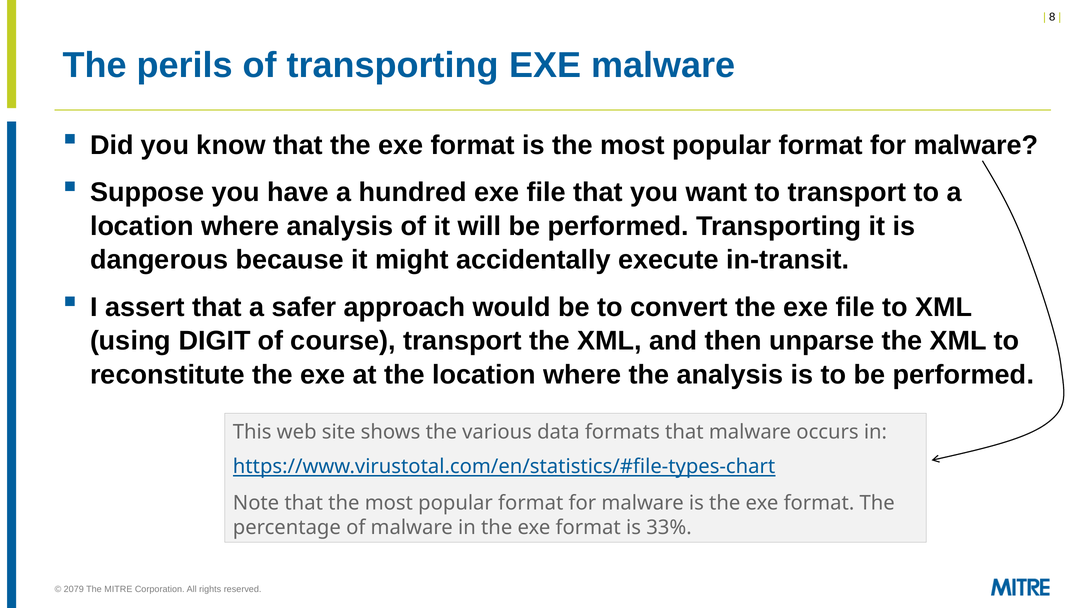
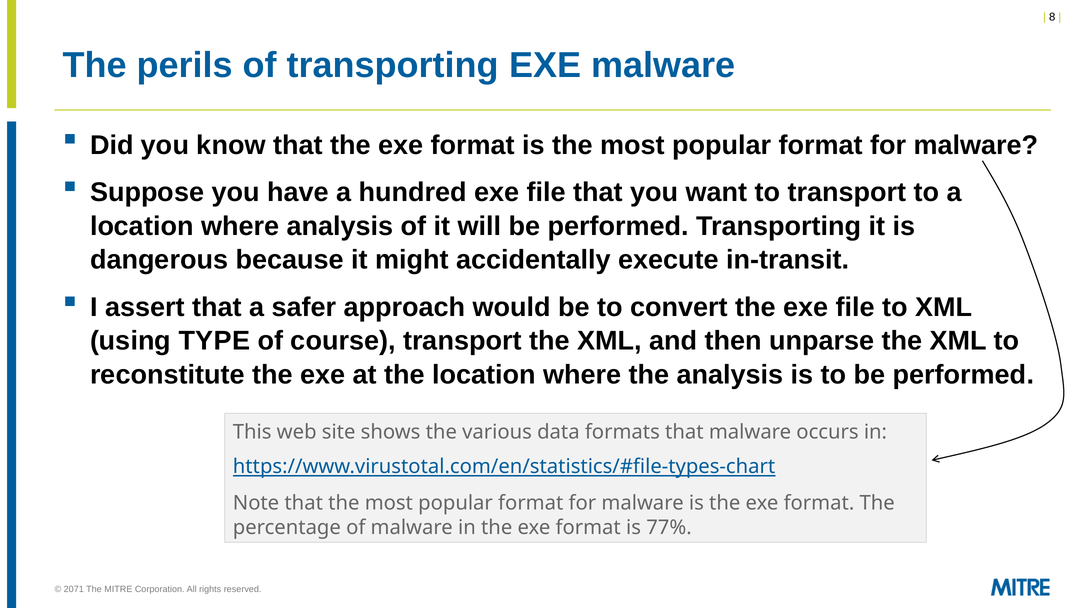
DIGIT: DIGIT -> TYPE (214, 341)
33%: 33% -> 77% (669, 528)
2079: 2079 -> 2071 (74, 589)
